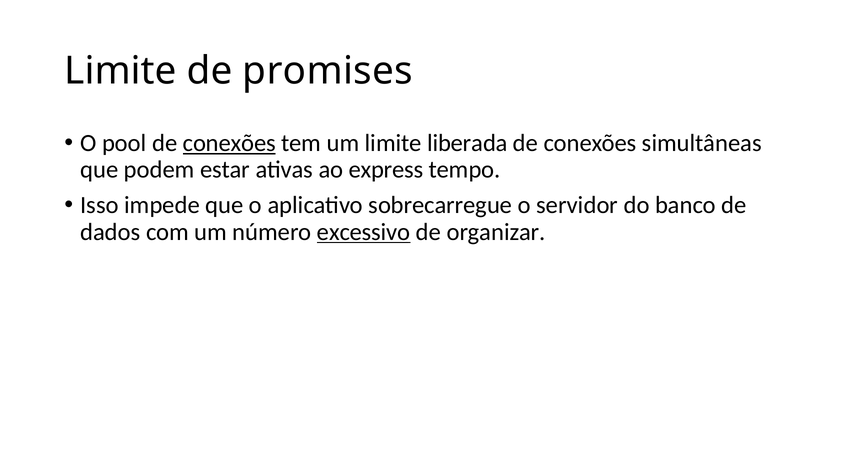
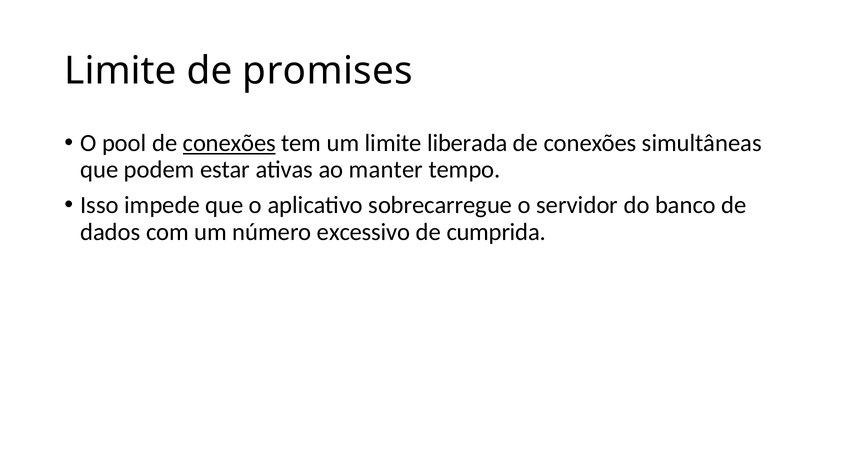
express: express -> manter (386, 169)
excessivo underline: present -> none (364, 232)
organizar: organizar -> cumprida (496, 232)
